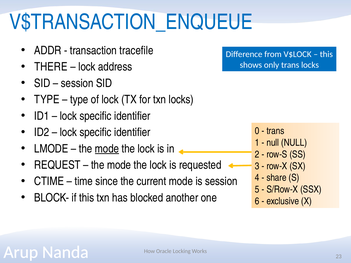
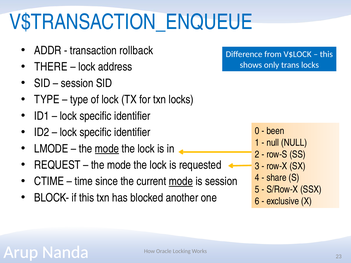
tracefile: tracefile -> rollback (136, 51)
trans: trans -> been (275, 131)
mode underline: none -> present (181, 182)
